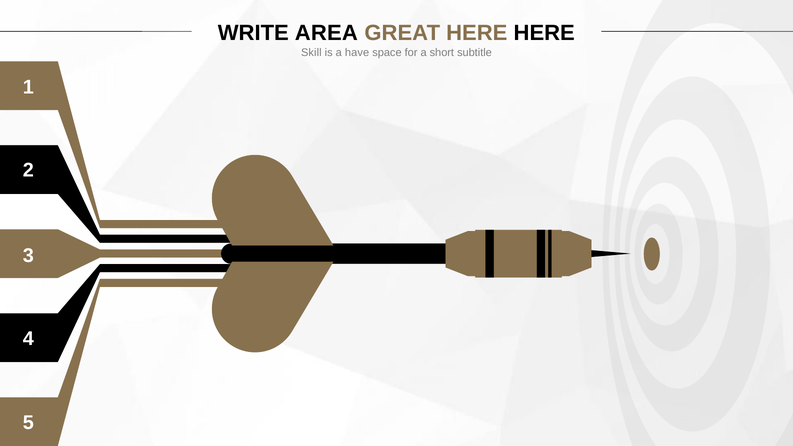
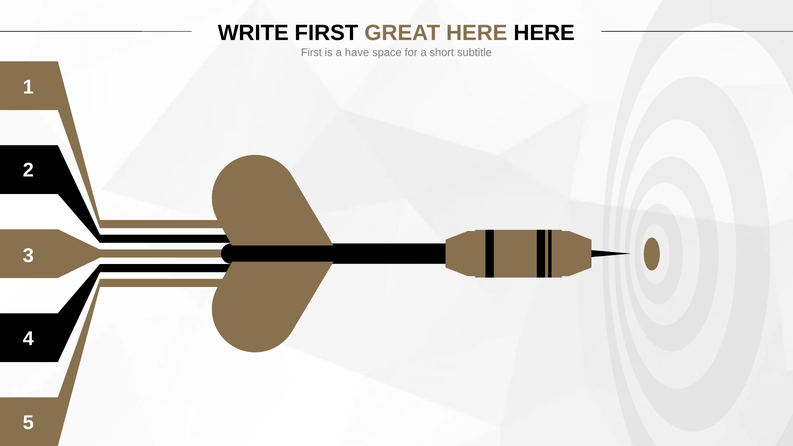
WRITE AREA: AREA -> FIRST (326, 33)
Skill: Skill -> First (311, 53)
